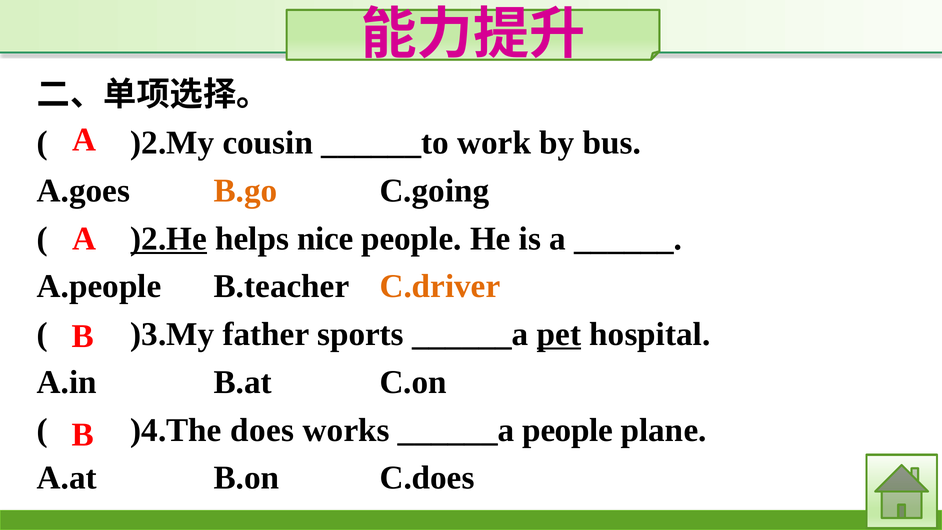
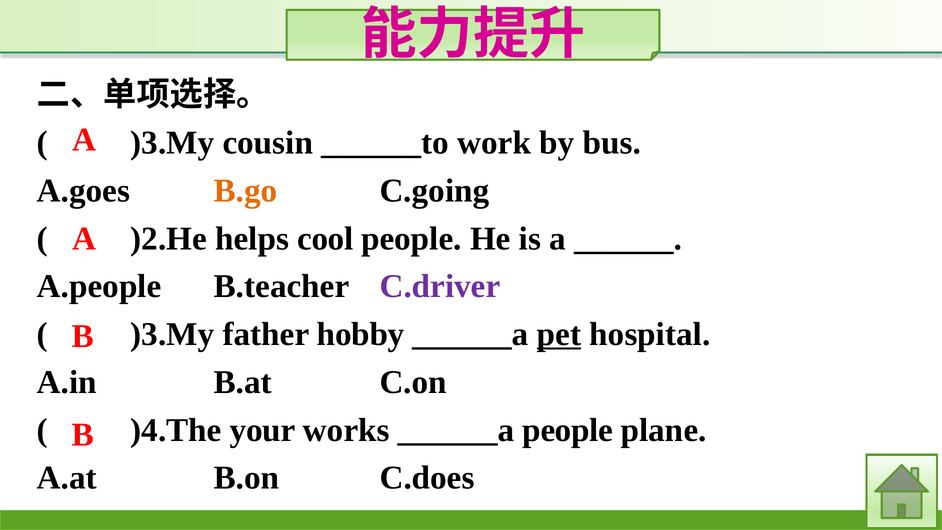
)2.My: )2.My -> )3.My (172, 143)
)2.He underline: present -> none (169, 239)
nice: nice -> cool (325, 239)
C.driver colour: orange -> purple (440, 286)
sports: sports -> hobby (361, 334)
does: does -> your (263, 430)
